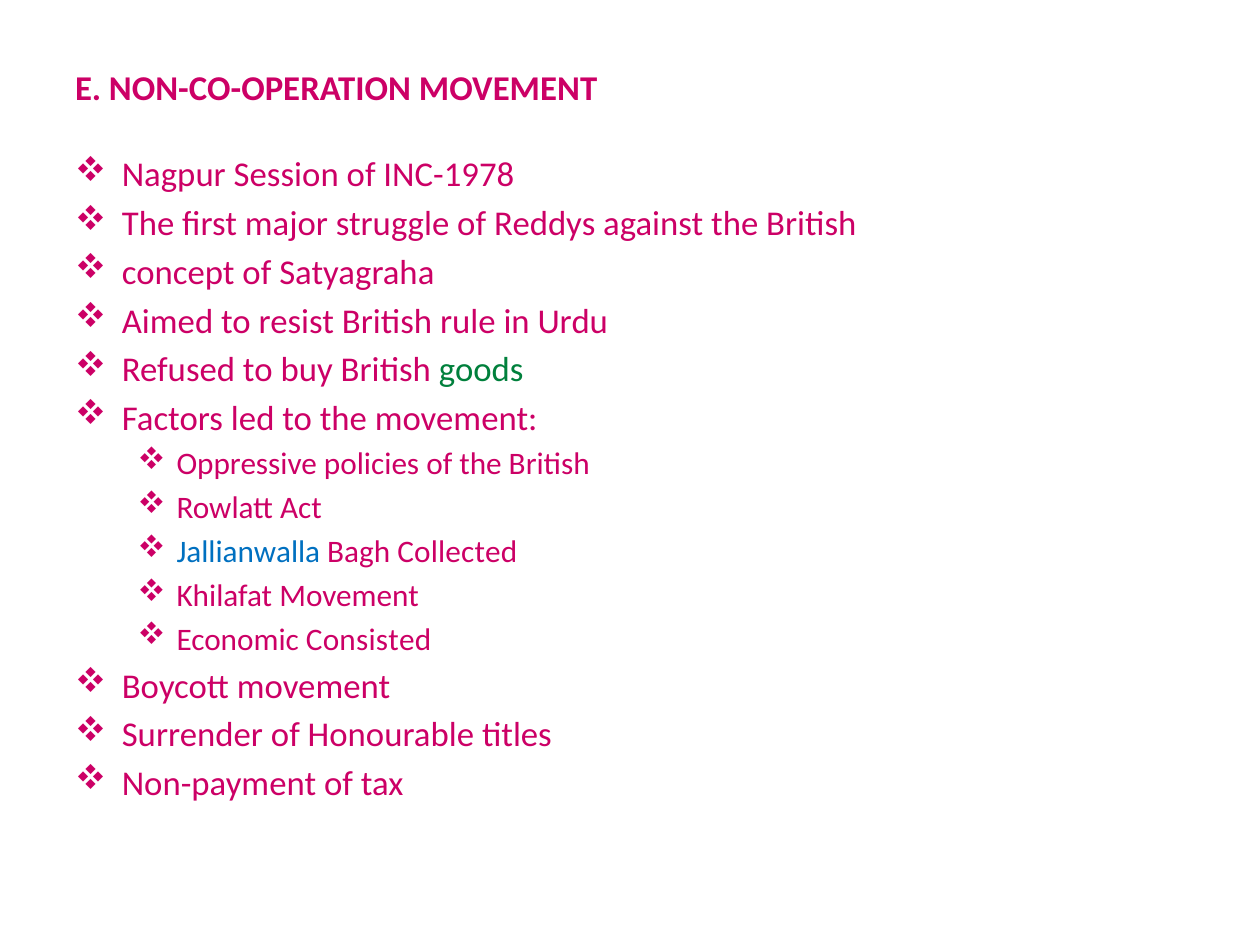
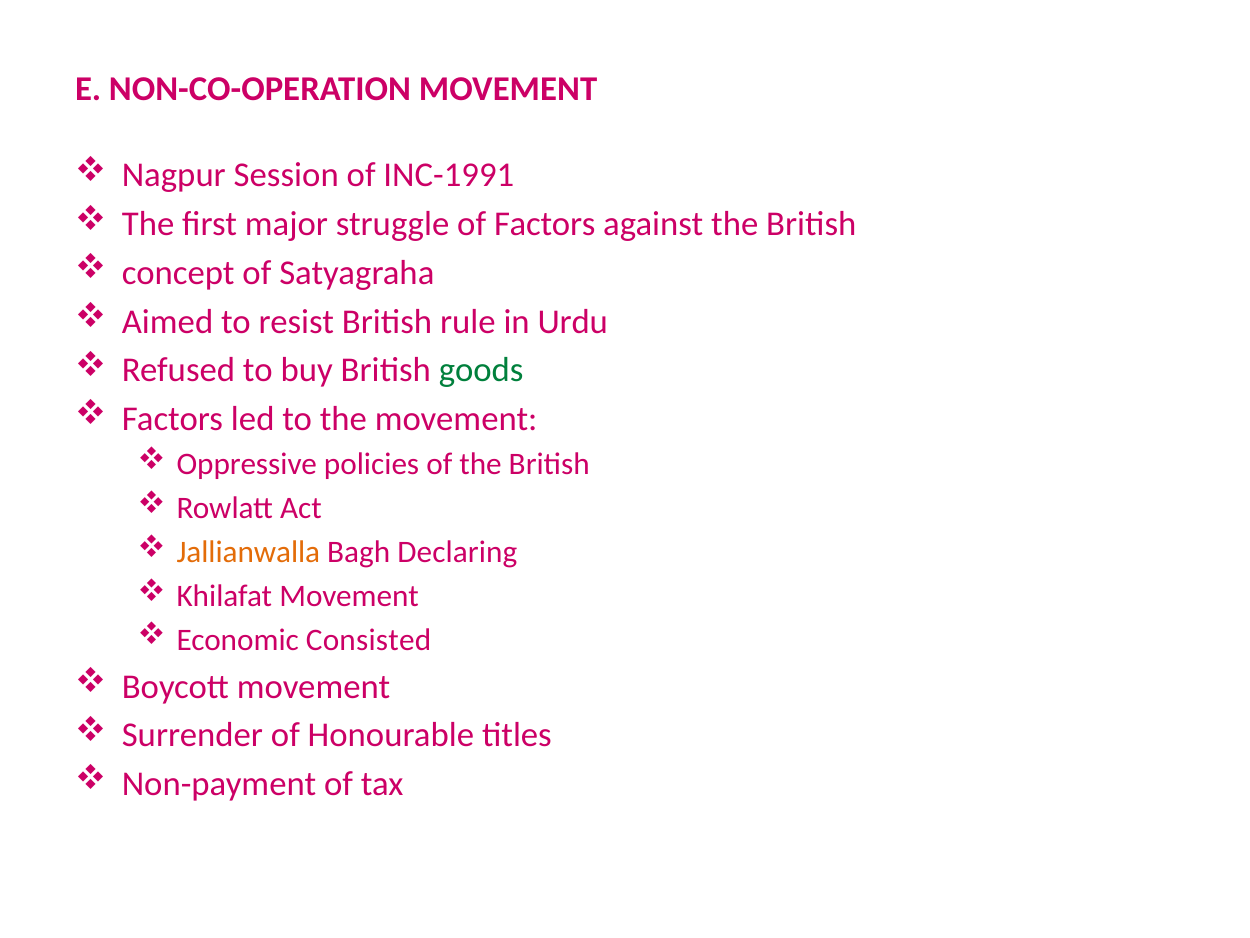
INC-1978: INC-1978 -> INC-1991 (449, 175)
of Reddys: Reddys -> Factors (545, 224)
Jallianwalla colour: blue -> orange (248, 552)
Collected: Collected -> Declaring (457, 552)
